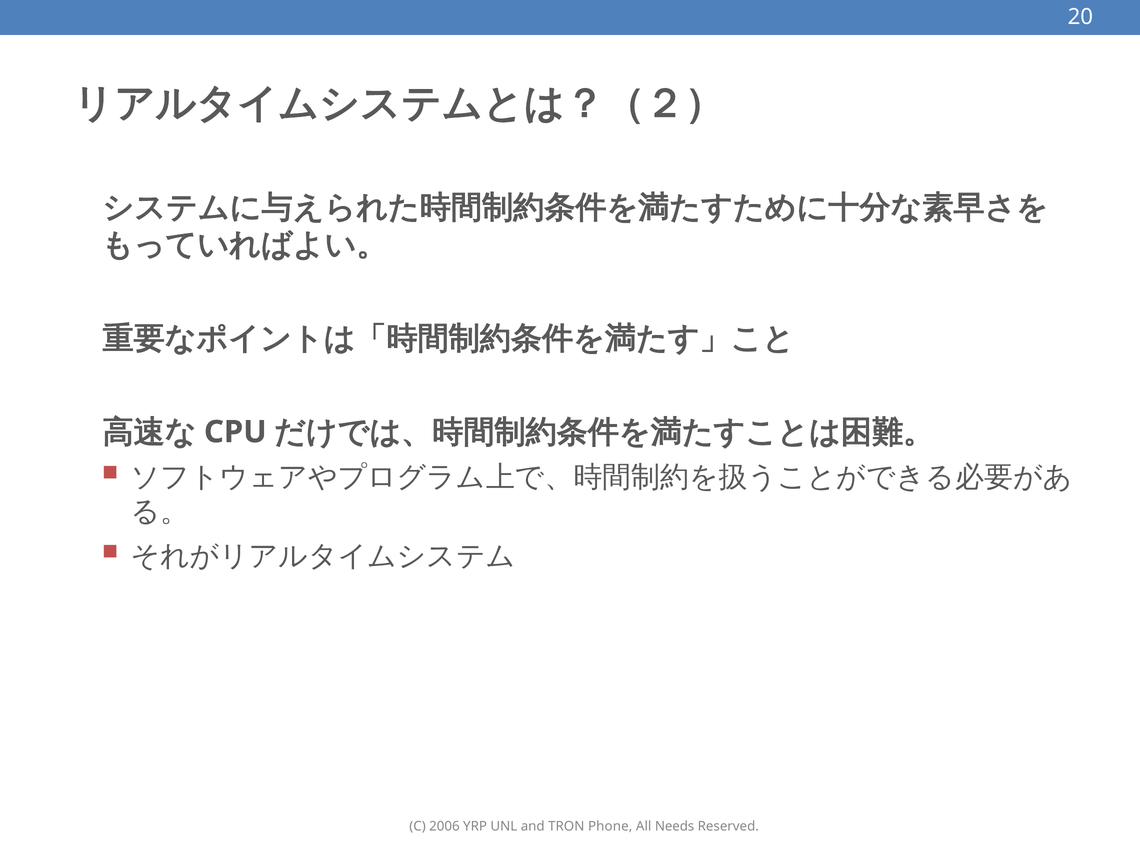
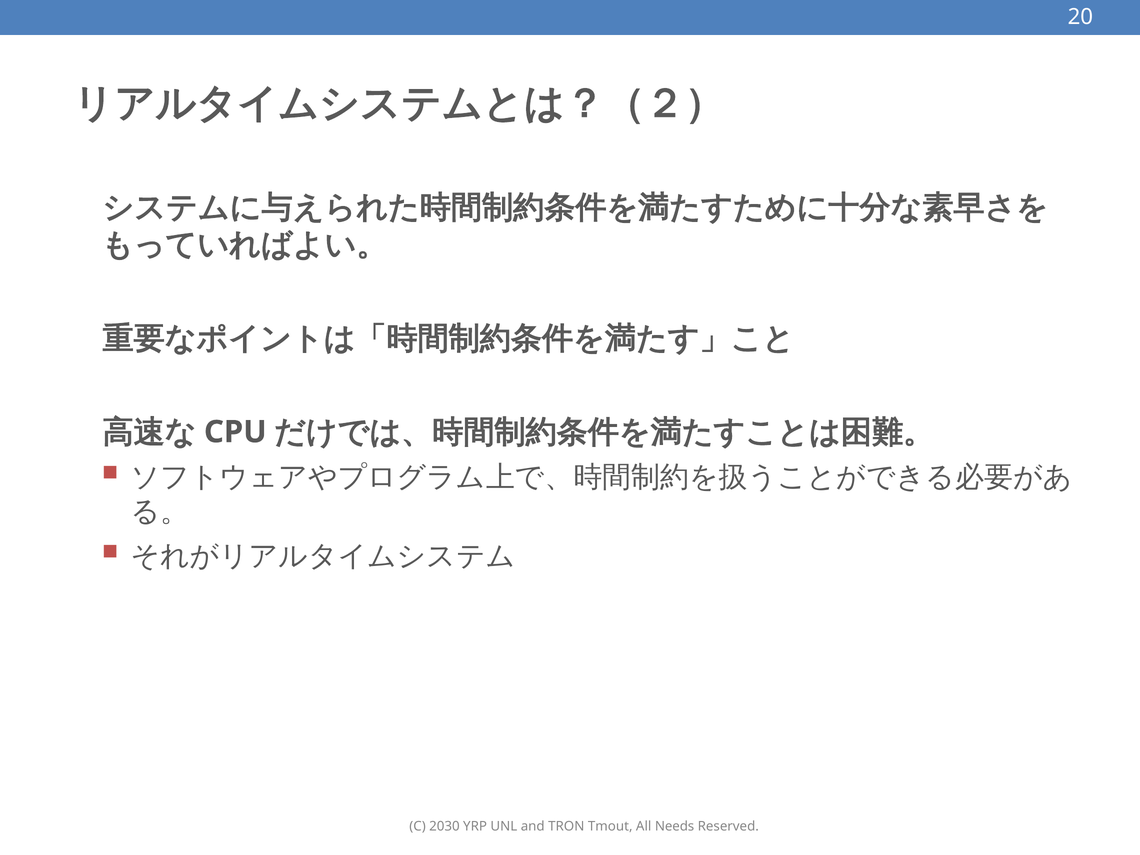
2006: 2006 -> 2030 (444, 826)
Phone: Phone -> Tmout (610, 826)
